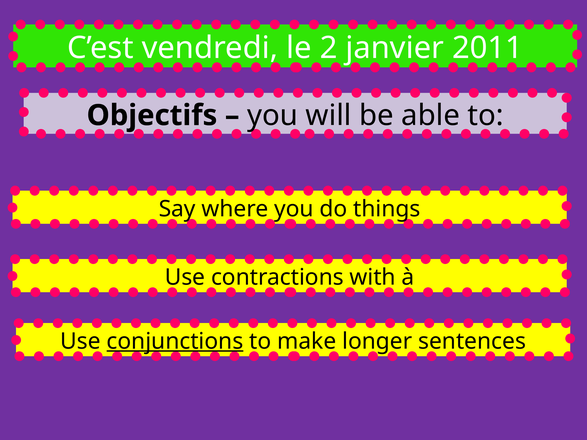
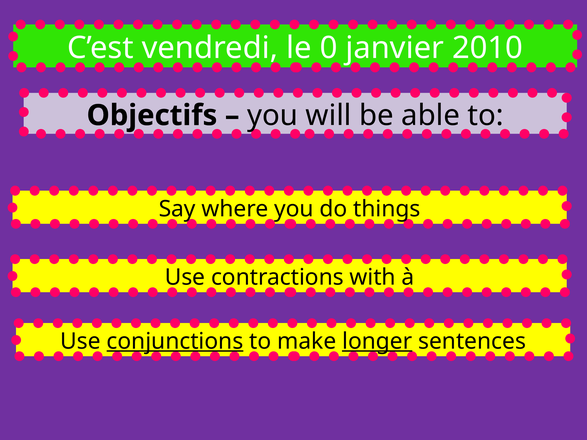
2: 2 -> 0 (329, 48)
2011: 2011 -> 2010 (487, 48)
longer underline: none -> present (377, 341)
